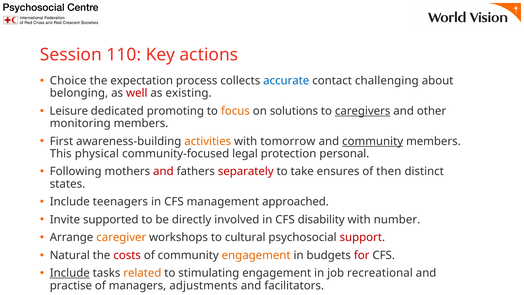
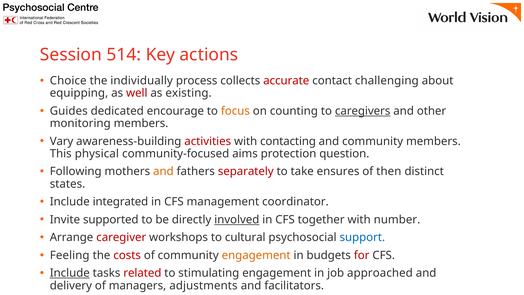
110: 110 -> 514 (124, 55)
expectation: expectation -> individually (142, 81)
accurate colour: blue -> red (286, 81)
belonging: belonging -> equipping (79, 93)
Leisure: Leisure -> Guides (69, 111)
promoting: promoting -> encourage (175, 111)
solutions: solutions -> counting (294, 111)
First: First -> Vary (62, 141)
activities colour: orange -> red (208, 141)
tomorrow: tomorrow -> contacting (288, 141)
community underline: present -> none (373, 141)
legal: legal -> aims (245, 154)
personal: personal -> question (344, 154)
and colour: red -> orange (163, 171)
teenagers: teenagers -> integrated (120, 202)
approached: approached -> coordinator (295, 202)
involved underline: none -> present (237, 219)
disability: disability -> together (321, 219)
caregiver colour: orange -> red (121, 237)
support colour: red -> blue (362, 237)
Natural: Natural -> Feeling (70, 255)
related colour: orange -> red (142, 273)
recreational: recreational -> approached (380, 273)
practise: practise -> delivery (71, 285)
